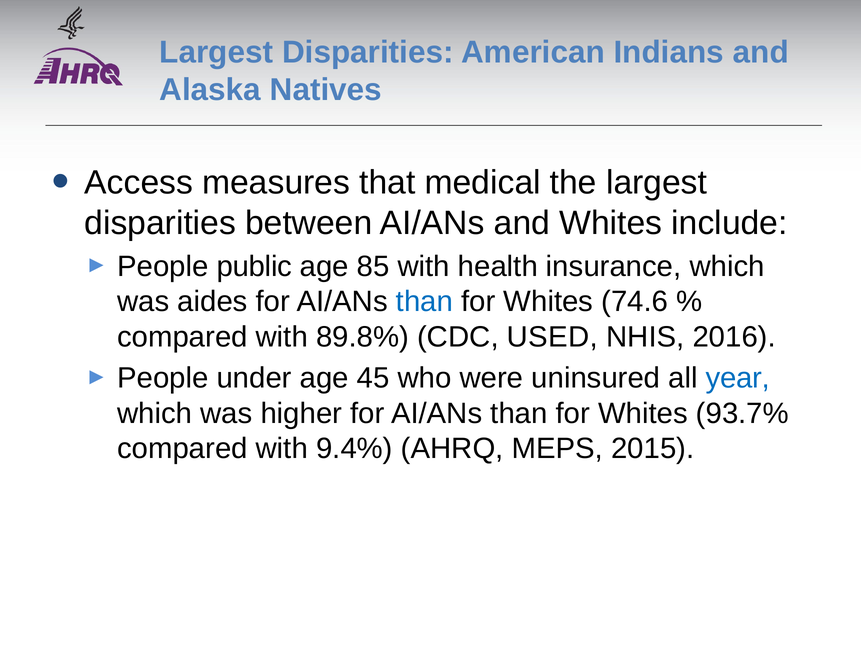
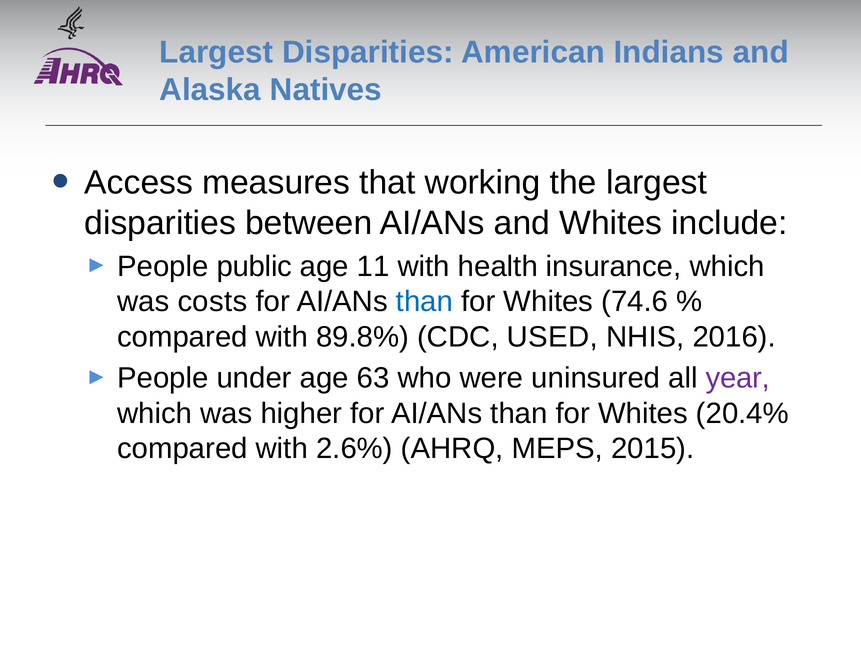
medical: medical -> working (483, 182)
85: 85 -> 11 (373, 266)
aides: aides -> costs (212, 301)
45: 45 -> 63 (373, 378)
year colour: blue -> purple (738, 378)
93.7%: 93.7% -> 20.4% (742, 413)
9.4%: 9.4% -> 2.6% (354, 448)
